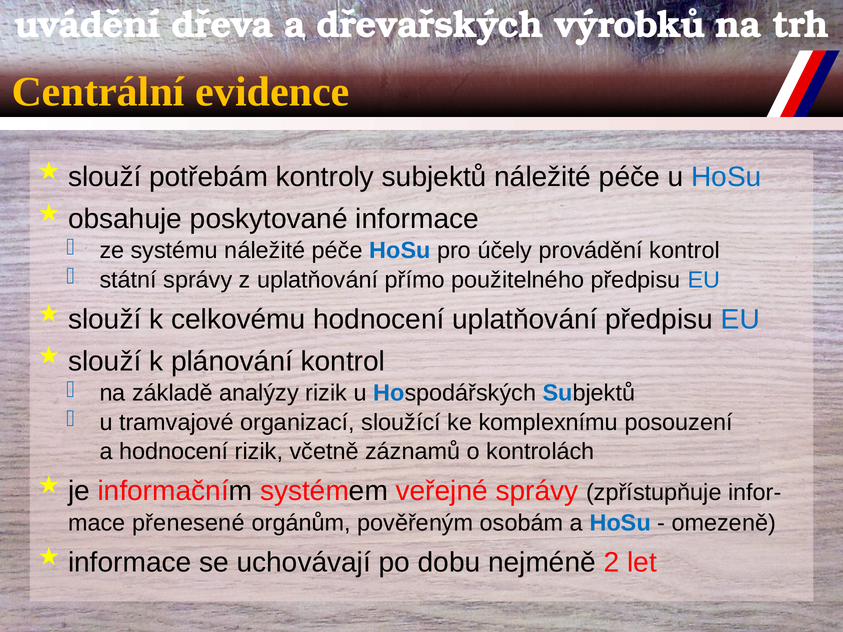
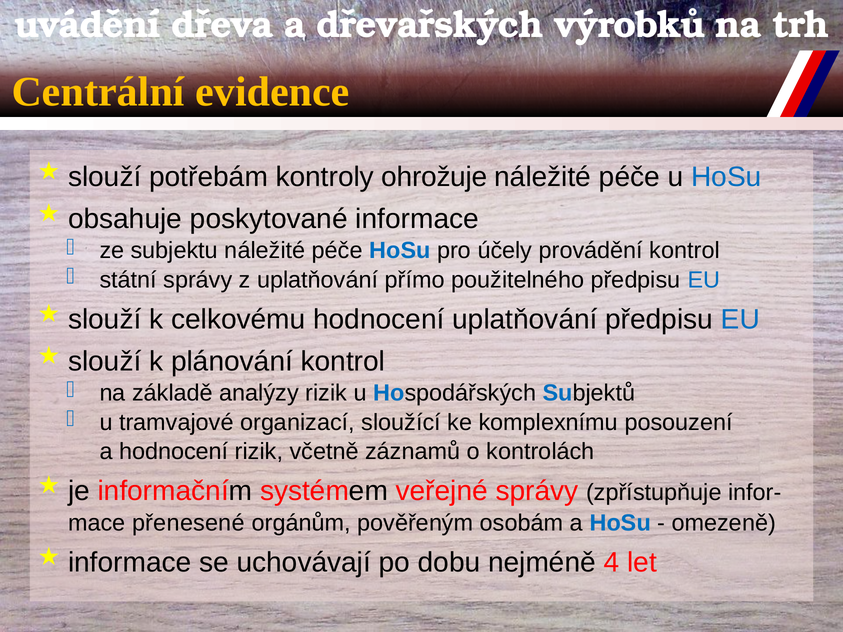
kontroly subjektů: subjektů -> ohrožuje (434, 177)
systému: systému -> subjektu (174, 251)
2: 2 -> 4 (612, 563)
